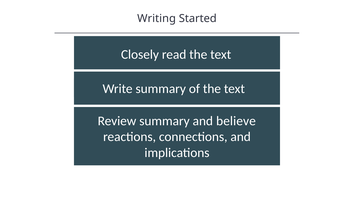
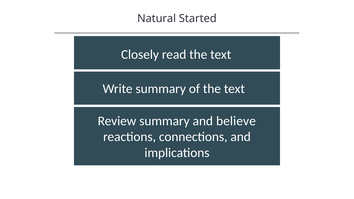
Writing: Writing -> Natural (157, 19)
